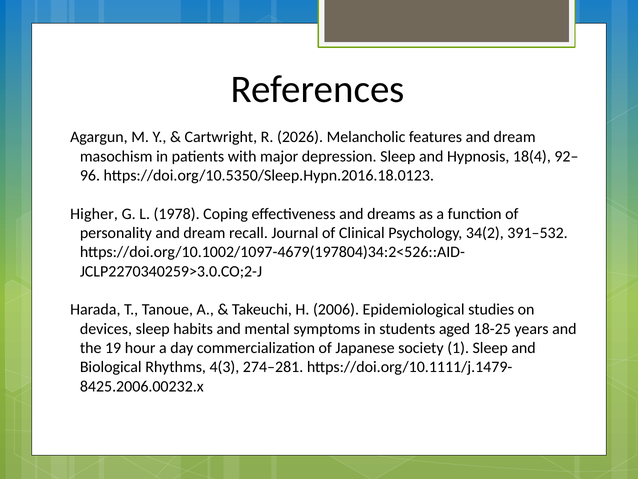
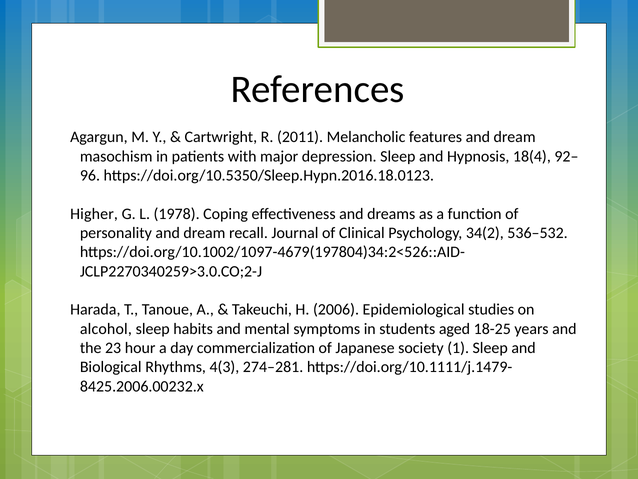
2026: 2026 -> 2011 (300, 137)
391–532: 391–532 -> 536–532 (538, 233)
devices: devices -> alcohol (106, 328)
19: 19 -> 23 (113, 348)
